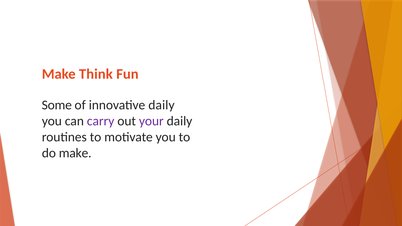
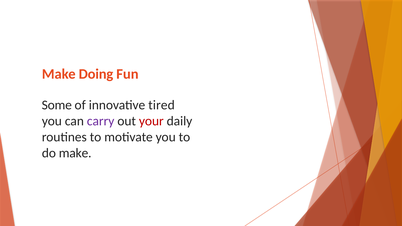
Think: Think -> Doing (96, 74)
innovative daily: daily -> tired (161, 105)
your colour: purple -> red (151, 121)
